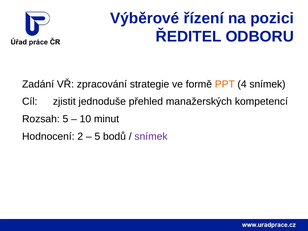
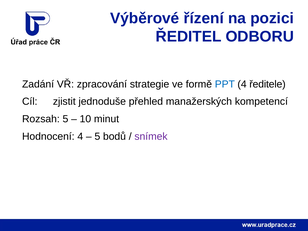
PPT colour: orange -> blue (225, 84)
4 snímek: snímek -> ředitele (267, 84)
Hodnocení 2: 2 -> 4 (80, 136)
